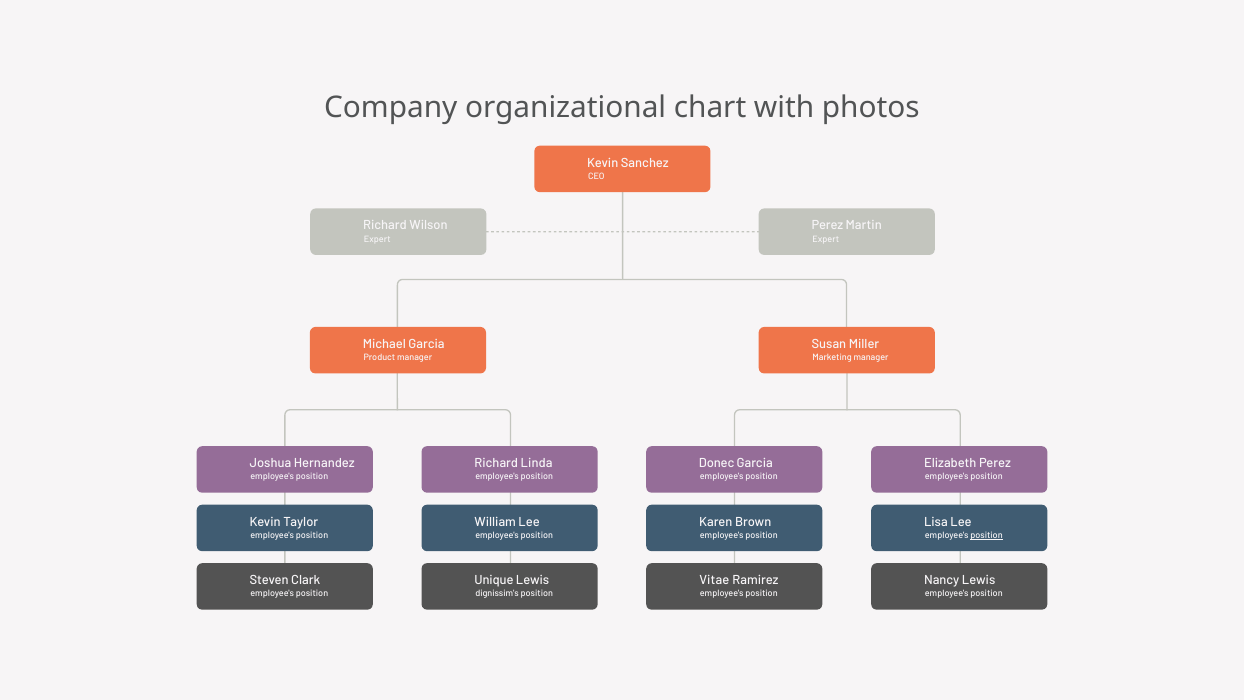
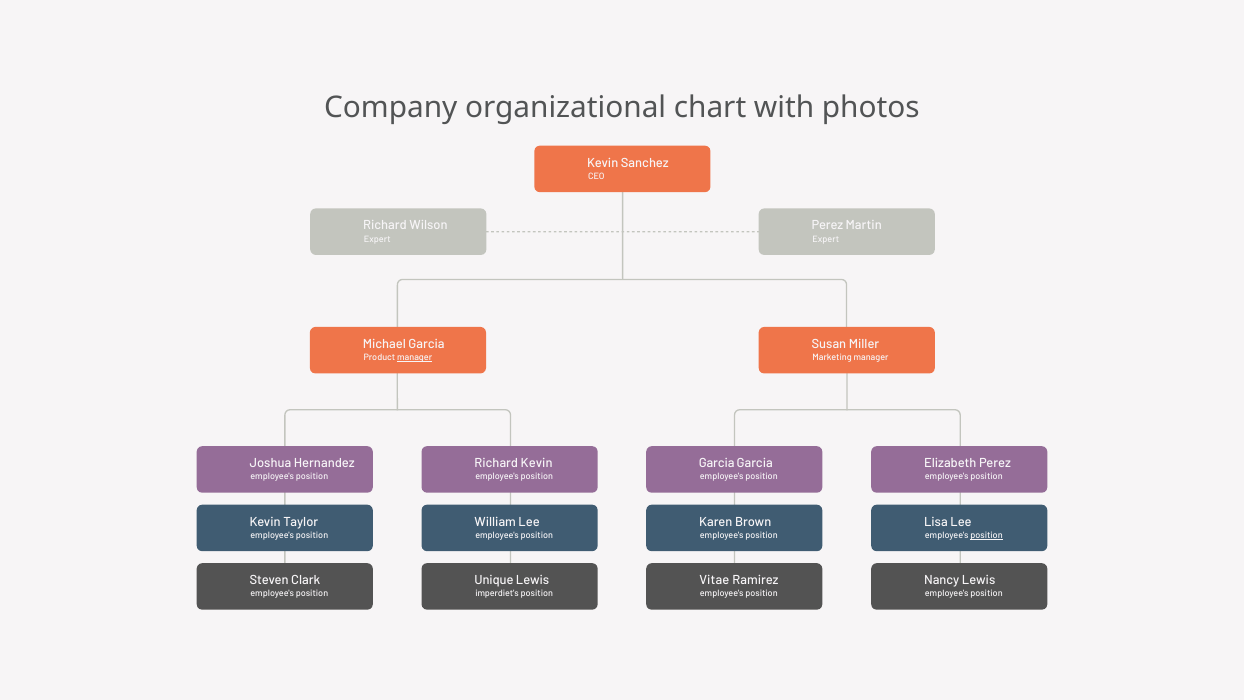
manager underline: none -> present (415, 357)
Richard Linda: Linda -> Kevin (537, 463)
Donec: Donec -> Garcia (717, 463)
dignissim's: dignissim's -> imperdiet's (497, 594)
